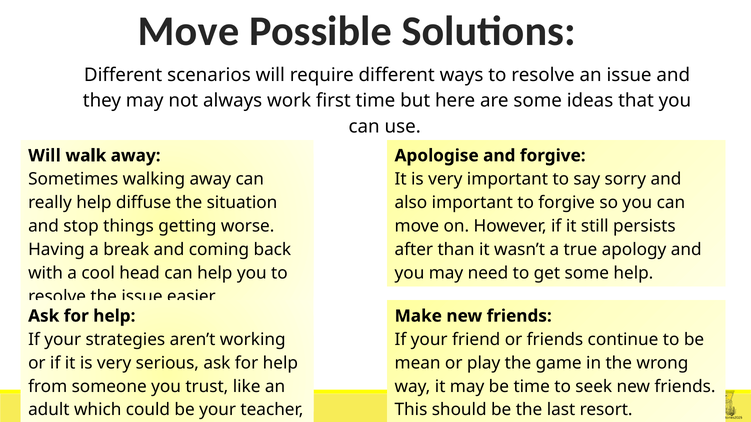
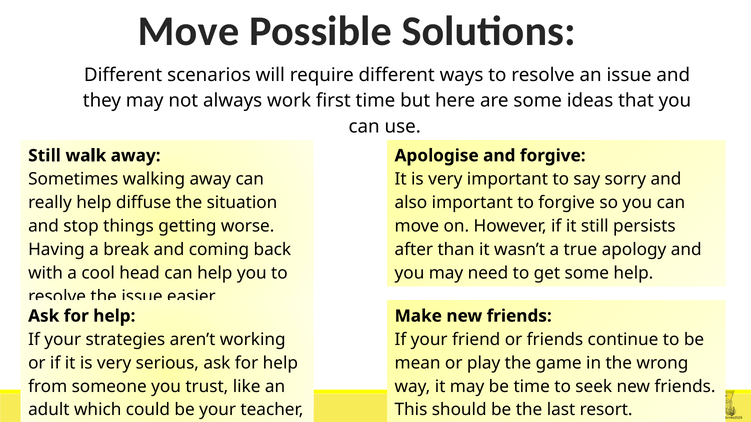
Will: Will -> Still (45, 156)
